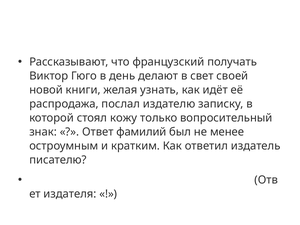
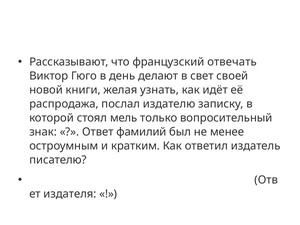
получать: получать -> отвечать (232, 62)
кожу: кожу -> мель (124, 118)
